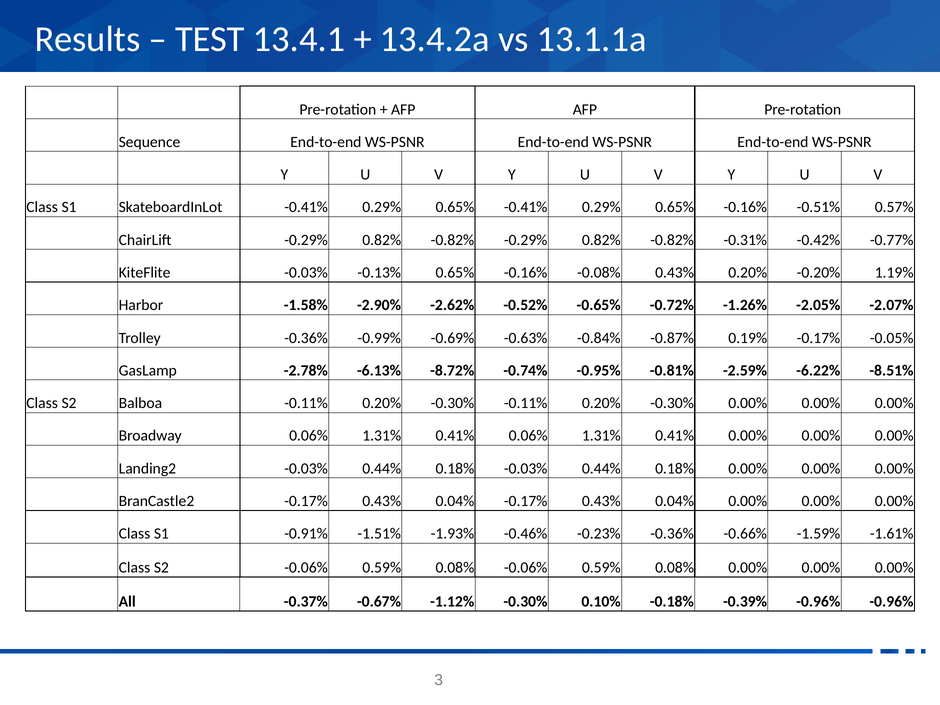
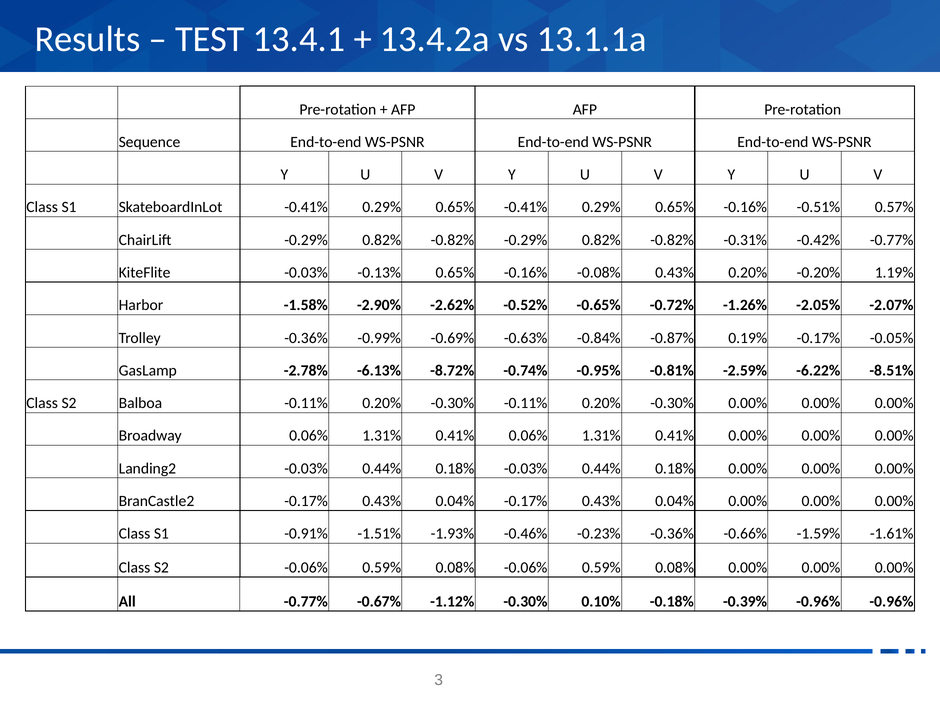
All -0.37%: -0.37% -> -0.77% (306, 602)
